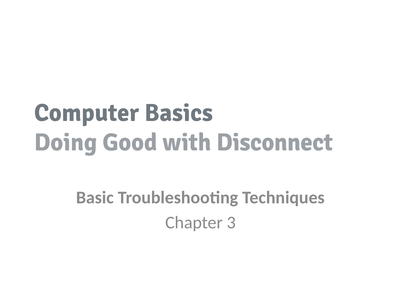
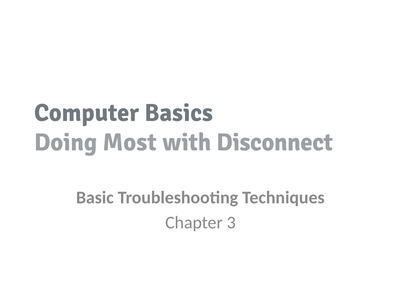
Good: Good -> Most (130, 142)
